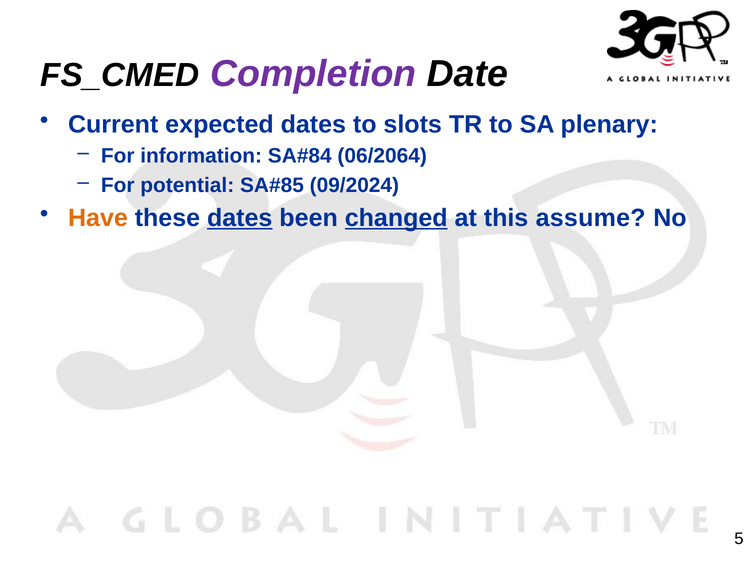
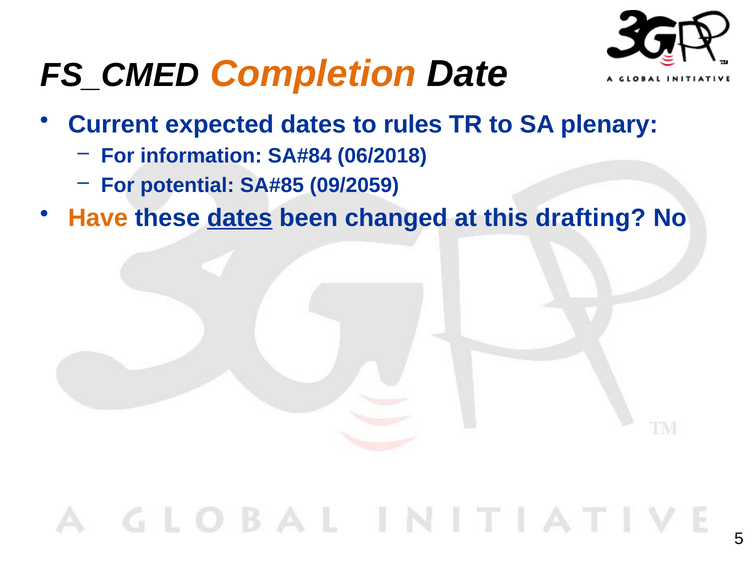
Completion colour: purple -> orange (313, 74)
slots: slots -> rules (413, 125)
06/2064: 06/2064 -> 06/2018 (382, 156)
09/2024: 09/2024 -> 09/2059 (354, 185)
changed underline: present -> none (396, 218)
assume: assume -> drafting (591, 218)
